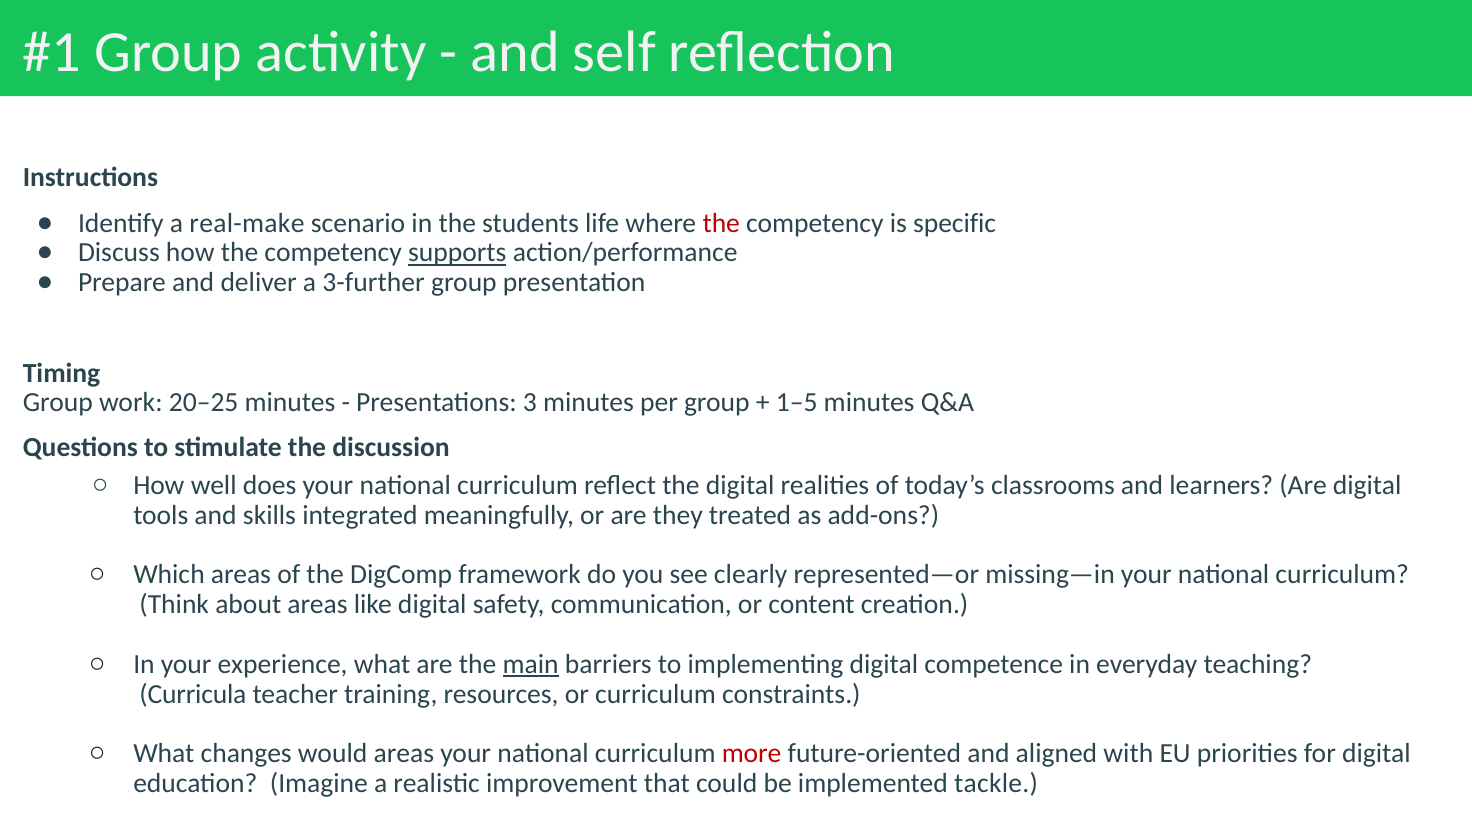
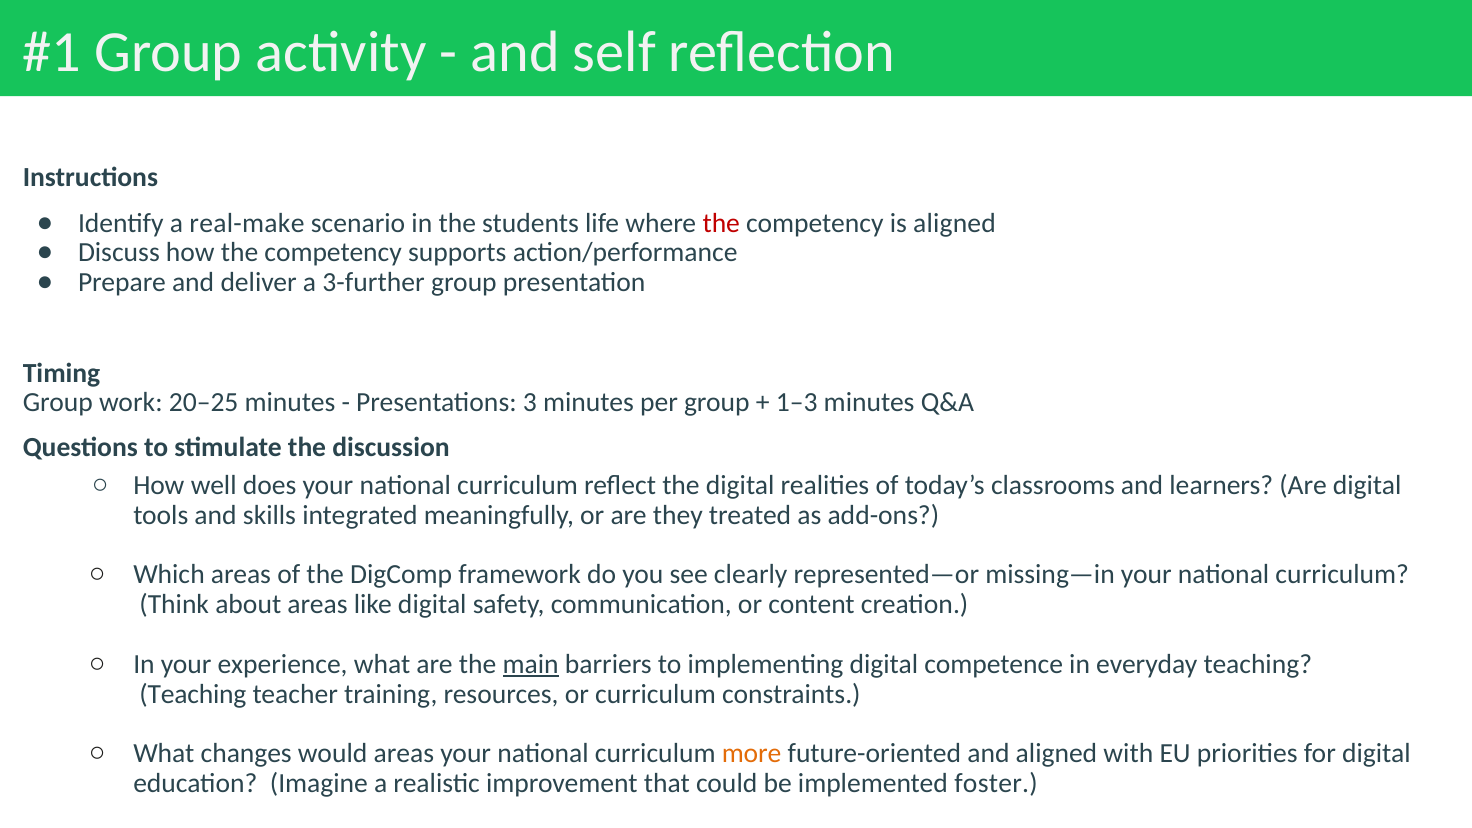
is specific: specific -> aligned (954, 223)
supports underline: present -> none (457, 253)
1–5: 1–5 -> 1–3 (797, 403)
Curricula: Curricula -> Teaching (193, 694)
more colour: red -> orange (752, 754)
tackle: tackle -> foster (996, 783)
